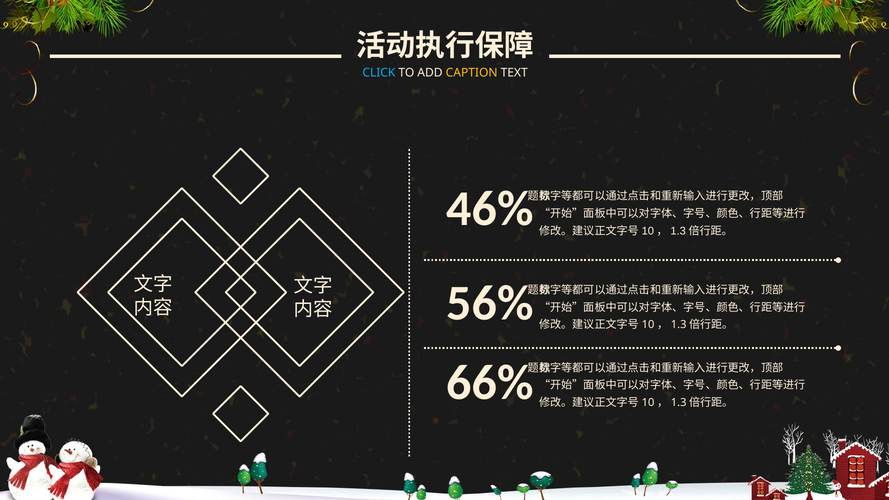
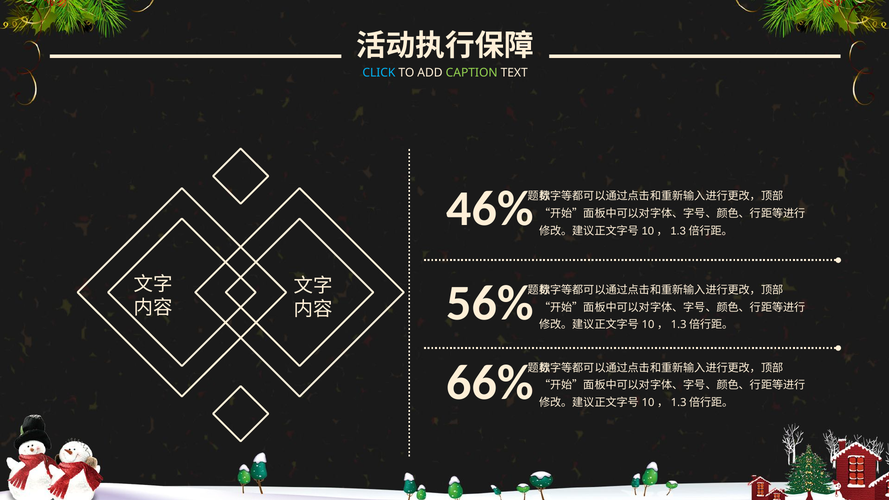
CAPTION colour: yellow -> light green (472, 73)
